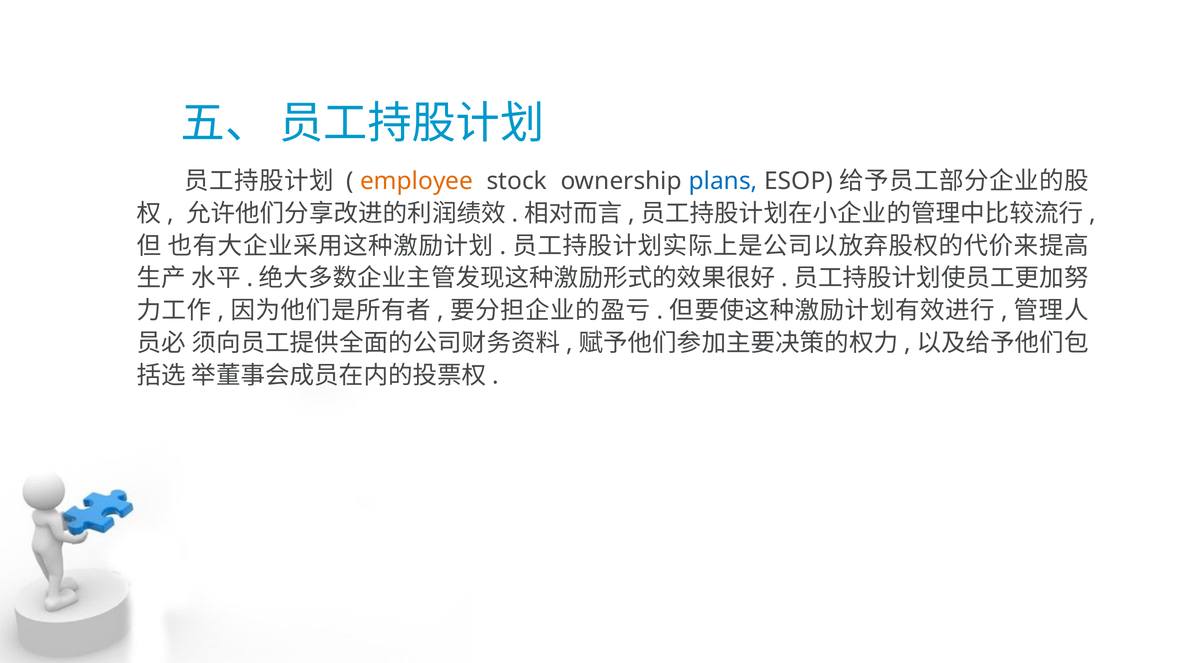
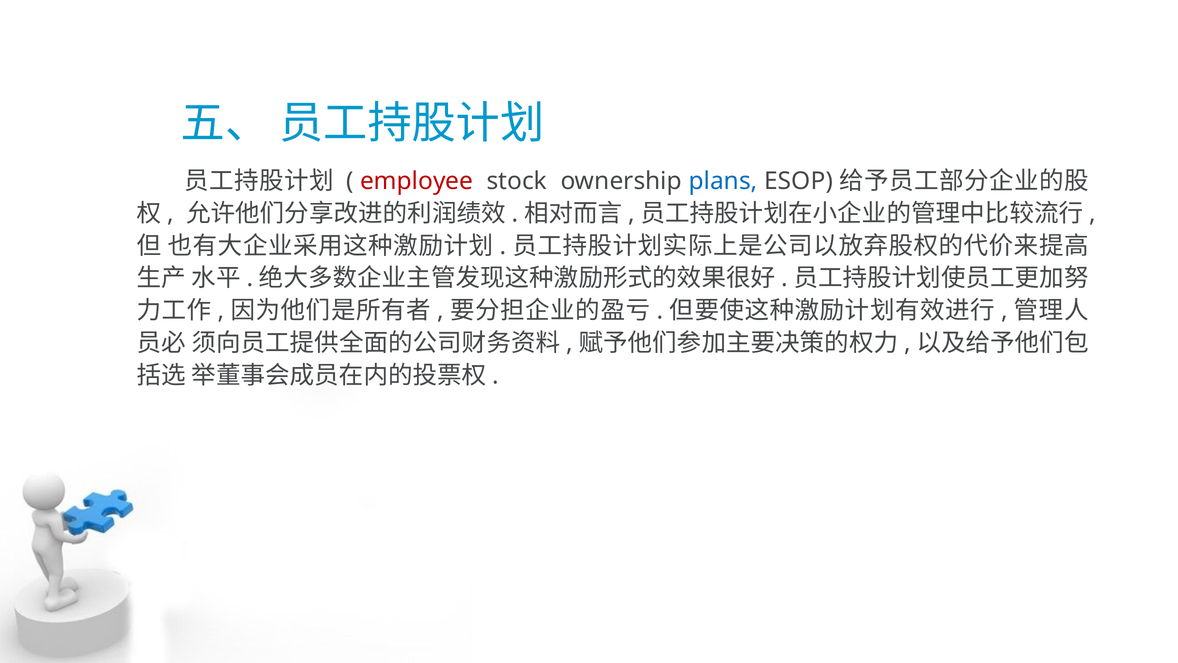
employee colour: orange -> red (417, 181)
